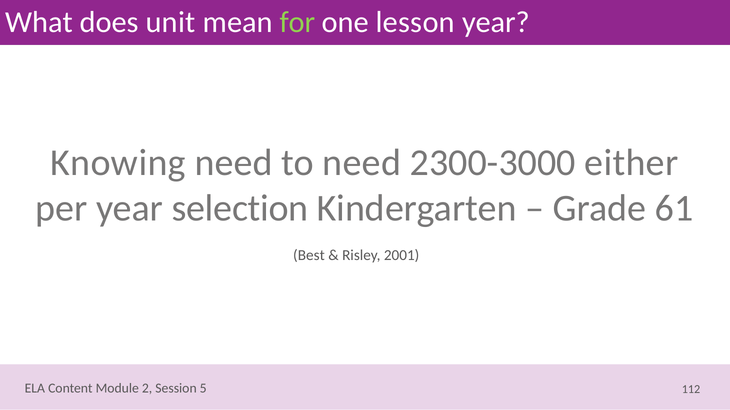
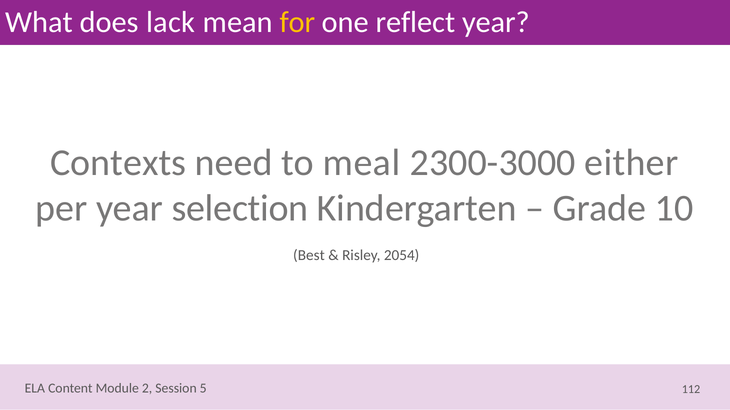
unit: unit -> lack (171, 22)
for colour: light green -> yellow (297, 22)
lesson: lesson -> reflect (415, 22)
Knowing: Knowing -> Contexts (118, 163)
to need: need -> meal (362, 163)
61: 61 -> 10 (674, 208)
2001: 2001 -> 2054 (402, 255)
